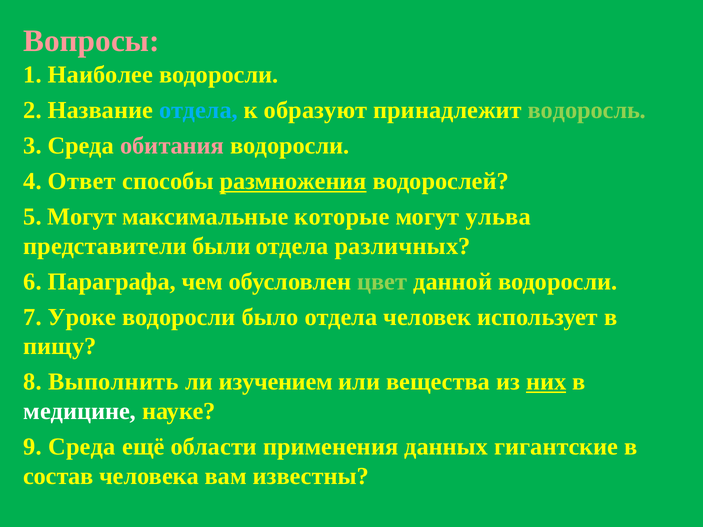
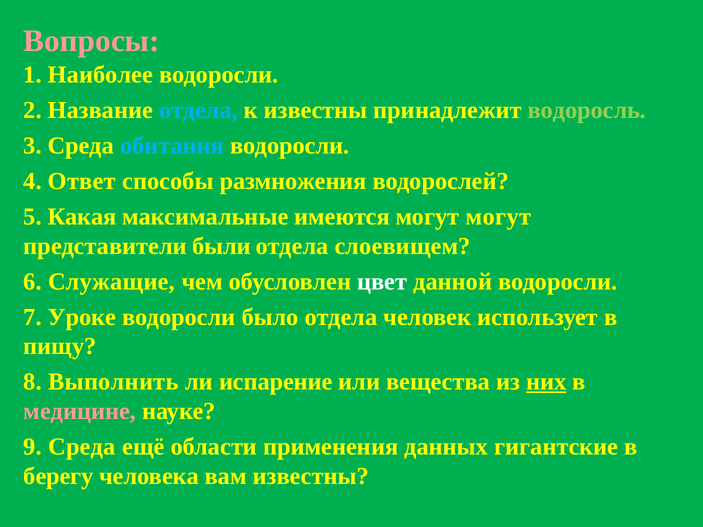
к образуют: образуют -> известны (316, 110)
обитания colour: pink -> light blue (172, 146)
размножения underline: present -> none (293, 181)
5 Могут: Могут -> Какая (82, 217)
которые: которые -> имеются (342, 217)
могут ульва: ульва -> могут (499, 217)
различных: различных -> слоевищем (403, 246)
Параграфа: Параграфа -> Служащие (112, 282)
цвет colour: light green -> white (382, 282)
изучением: изучением -> испарение (276, 382)
медицине colour: white -> pink (80, 411)
состав: состав -> берегу (58, 476)
